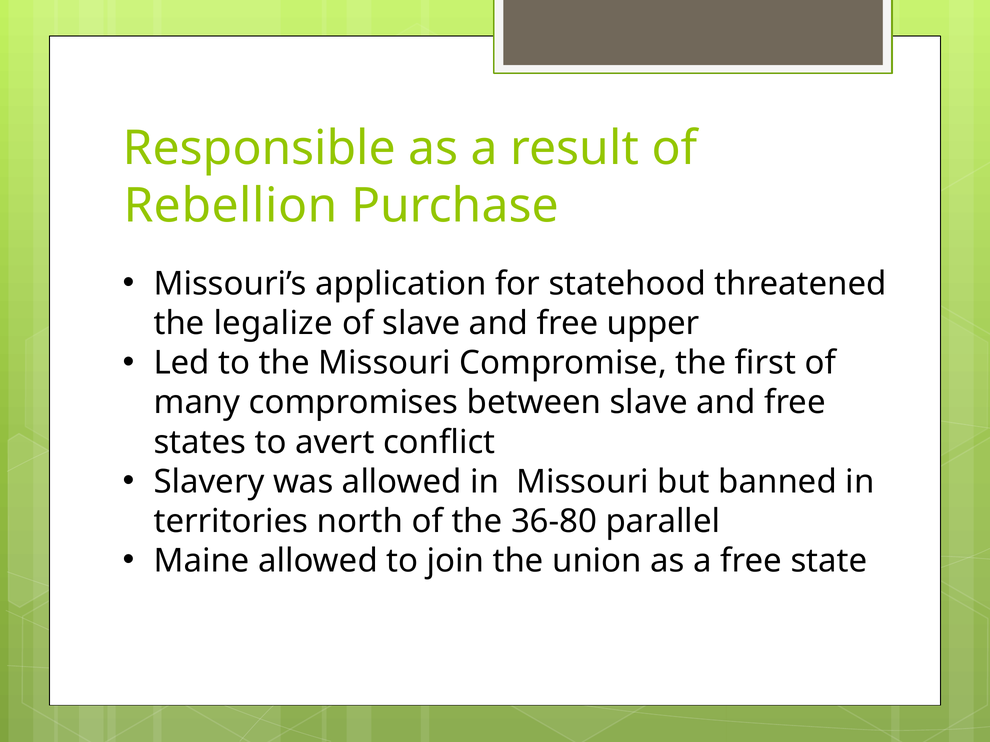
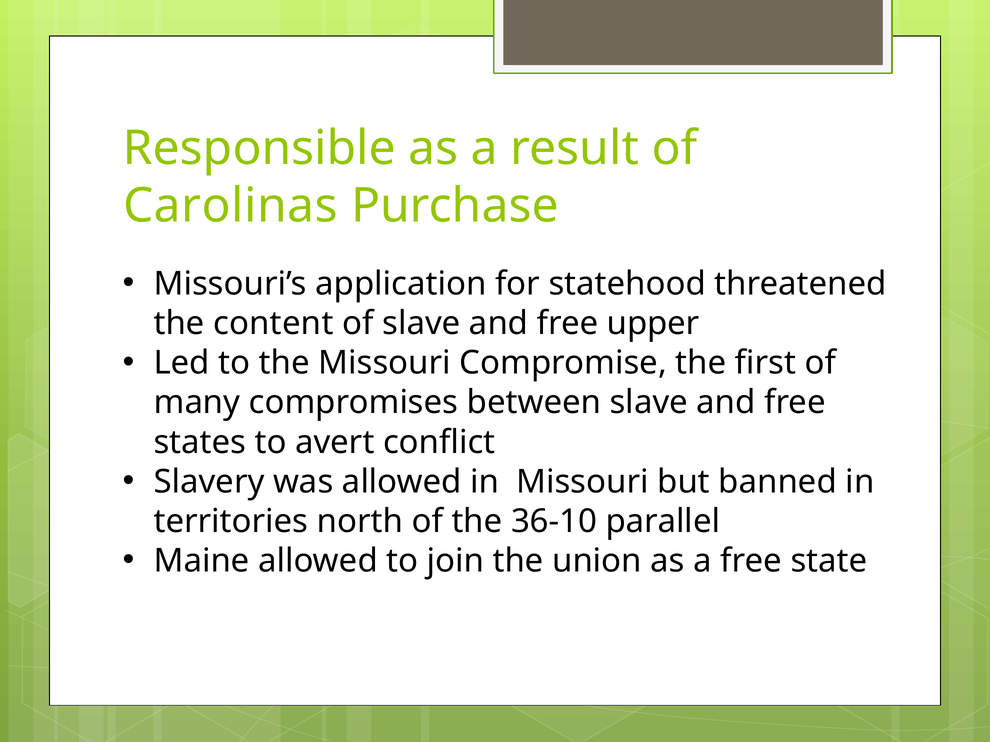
Rebellion: Rebellion -> Carolinas (230, 206)
legalize: legalize -> content (273, 324)
36-80: 36-80 -> 36-10 (554, 522)
